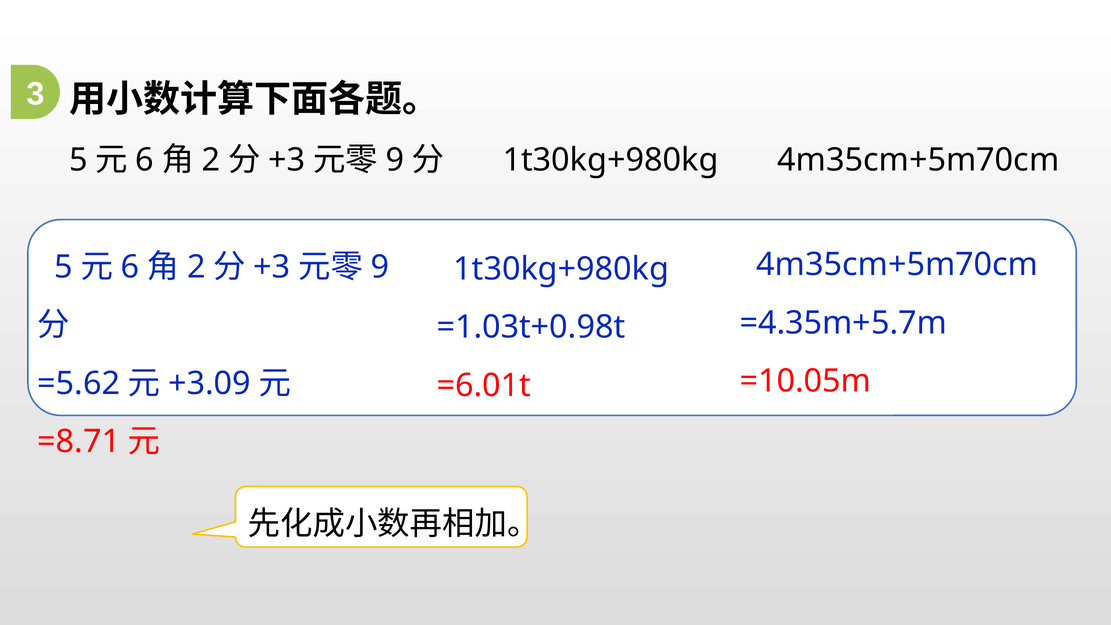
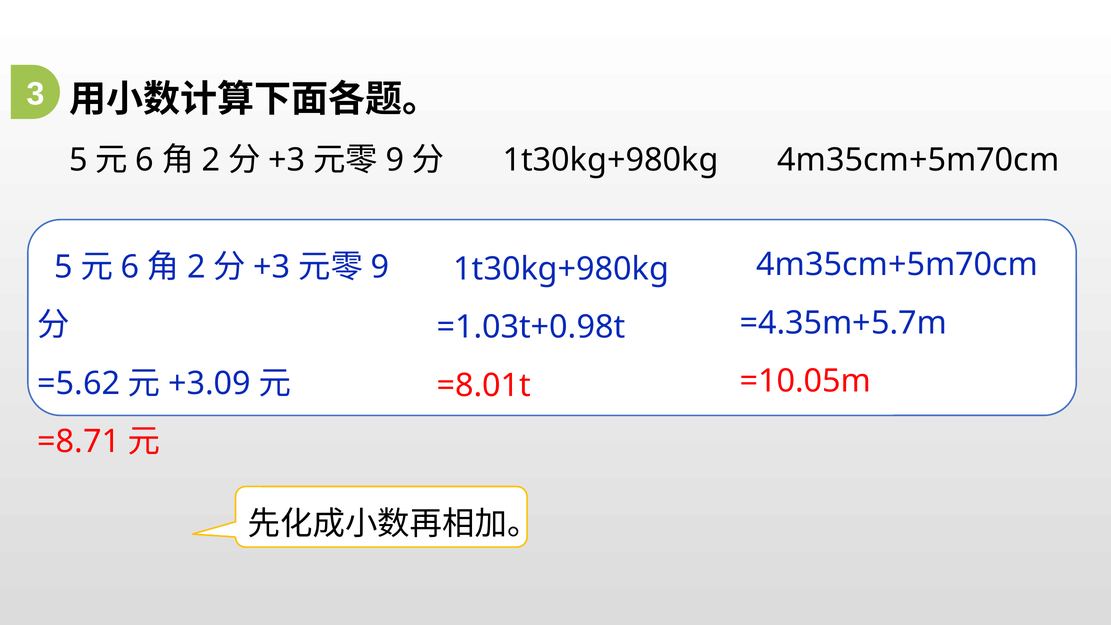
=6.01t: =6.01t -> =8.01t (484, 386)
